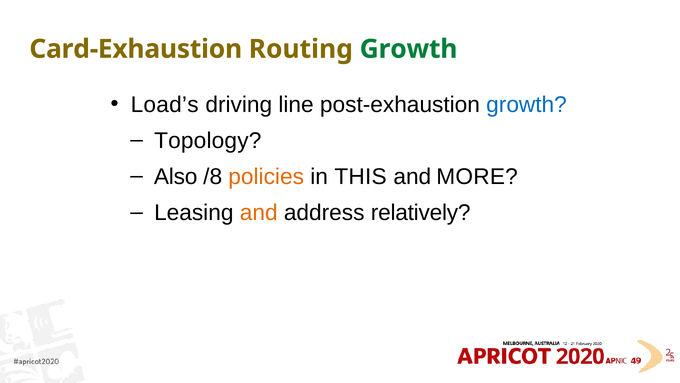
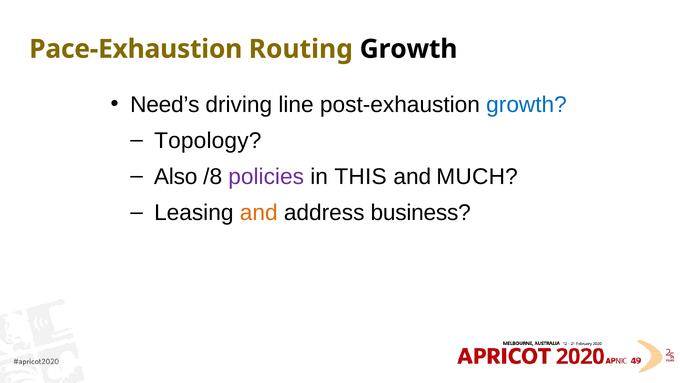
Card-Exhaustion: Card-Exhaustion -> Pace-Exhaustion (136, 49)
Growth colour: green -> black (409, 49)
Load’s: Load’s -> Need’s (165, 104)
policies colour: orange -> purple (266, 177)
MORE: MORE -> MUCH (477, 177)
relatively: relatively -> business (421, 213)
